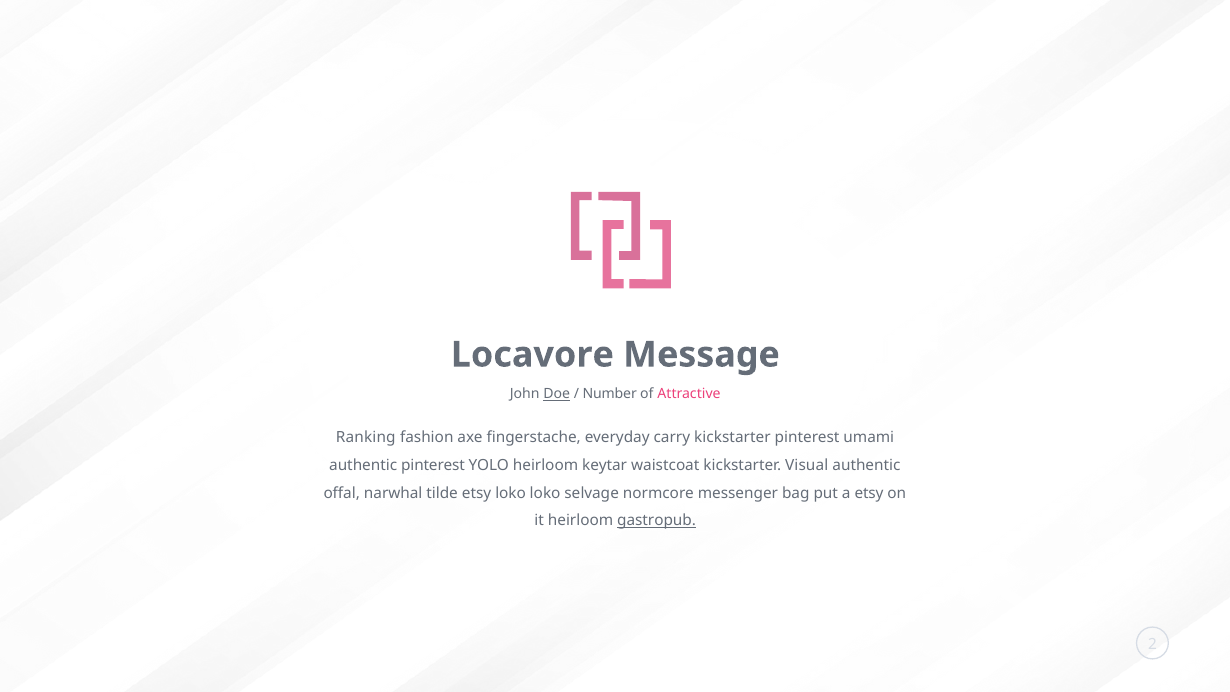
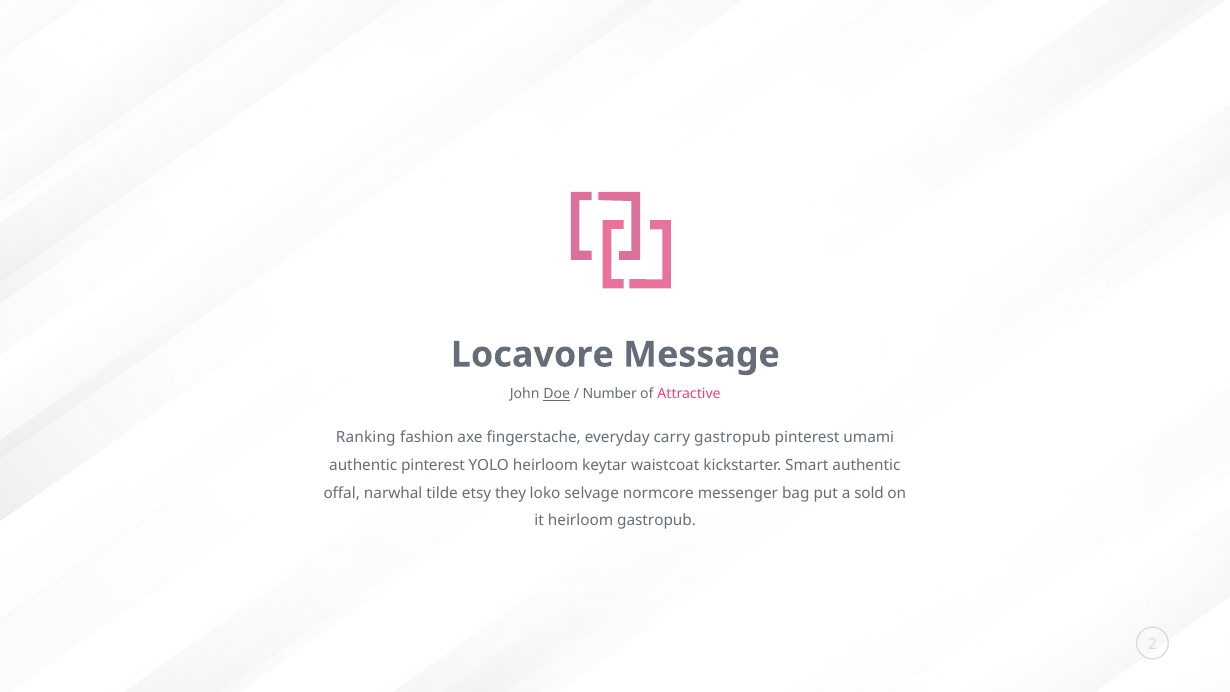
carry kickstarter: kickstarter -> gastropub (732, 438)
Visual: Visual -> Smart (807, 465)
etsy loko: loko -> they (511, 493)
a etsy: etsy -> sold (869, 493)
gastropub underline: present -> none (657, 521)
